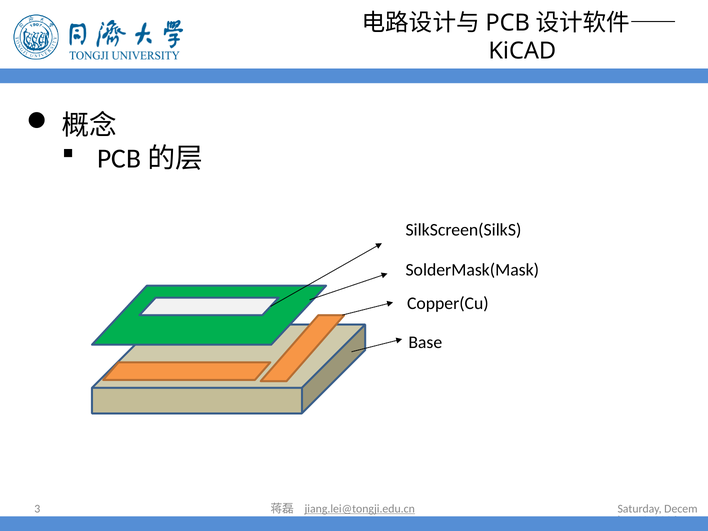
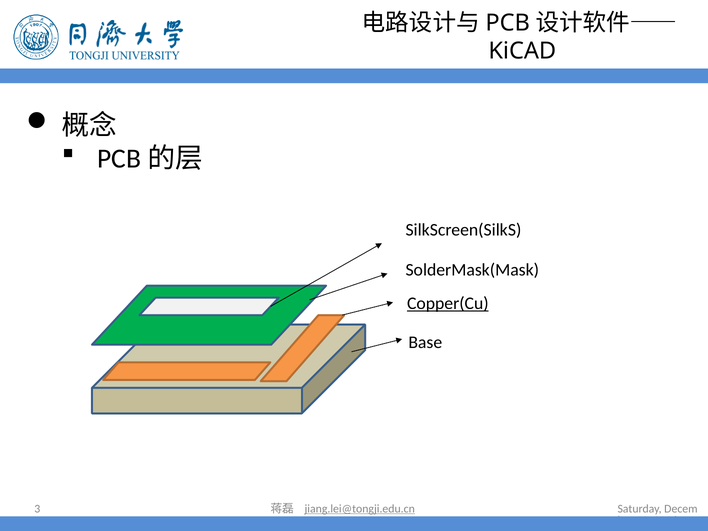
Copper(Cu underline: none -> present (448, 303)
